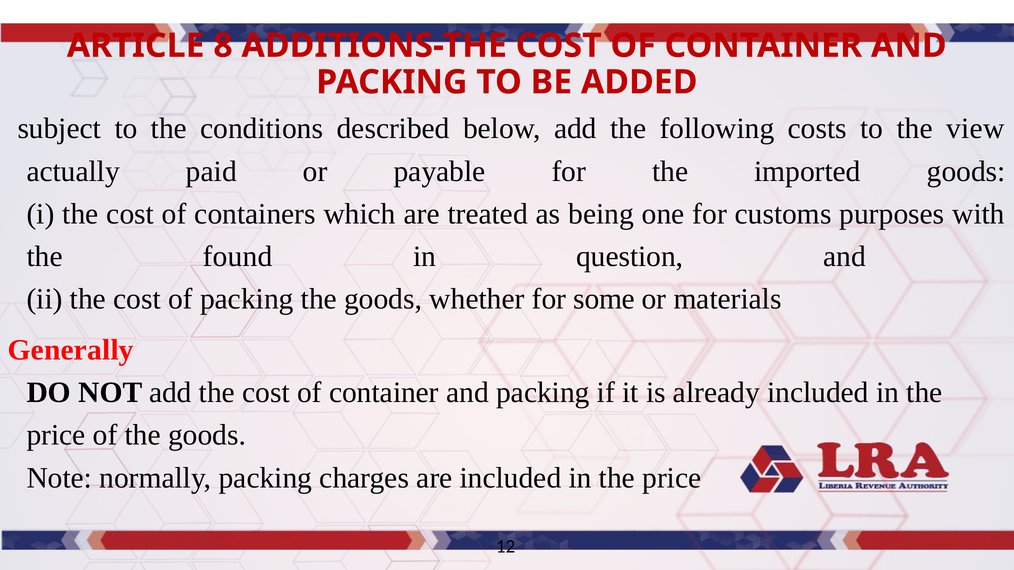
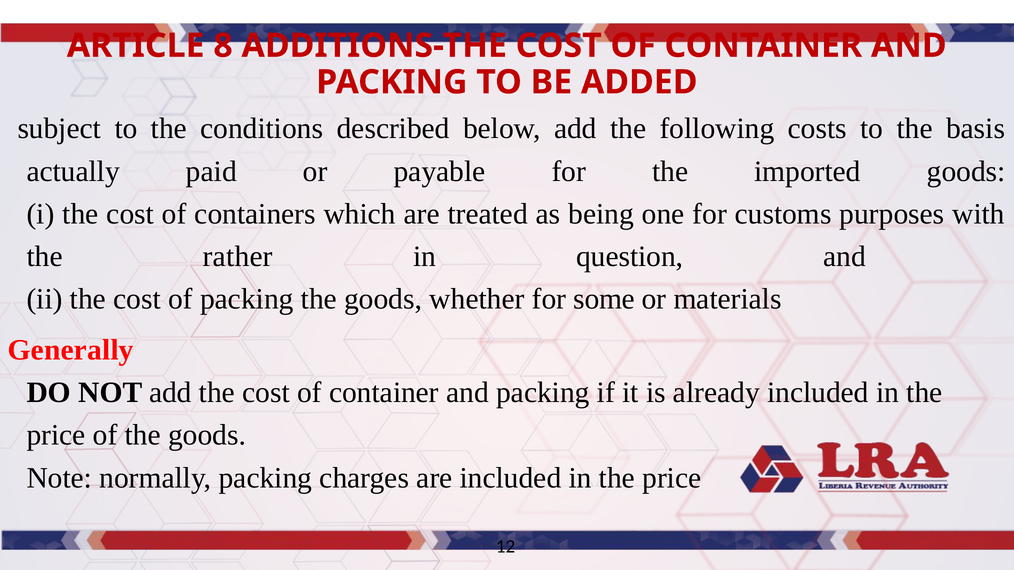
view: view -> basis (976, 129)
found: found -> rather (238, 257)
